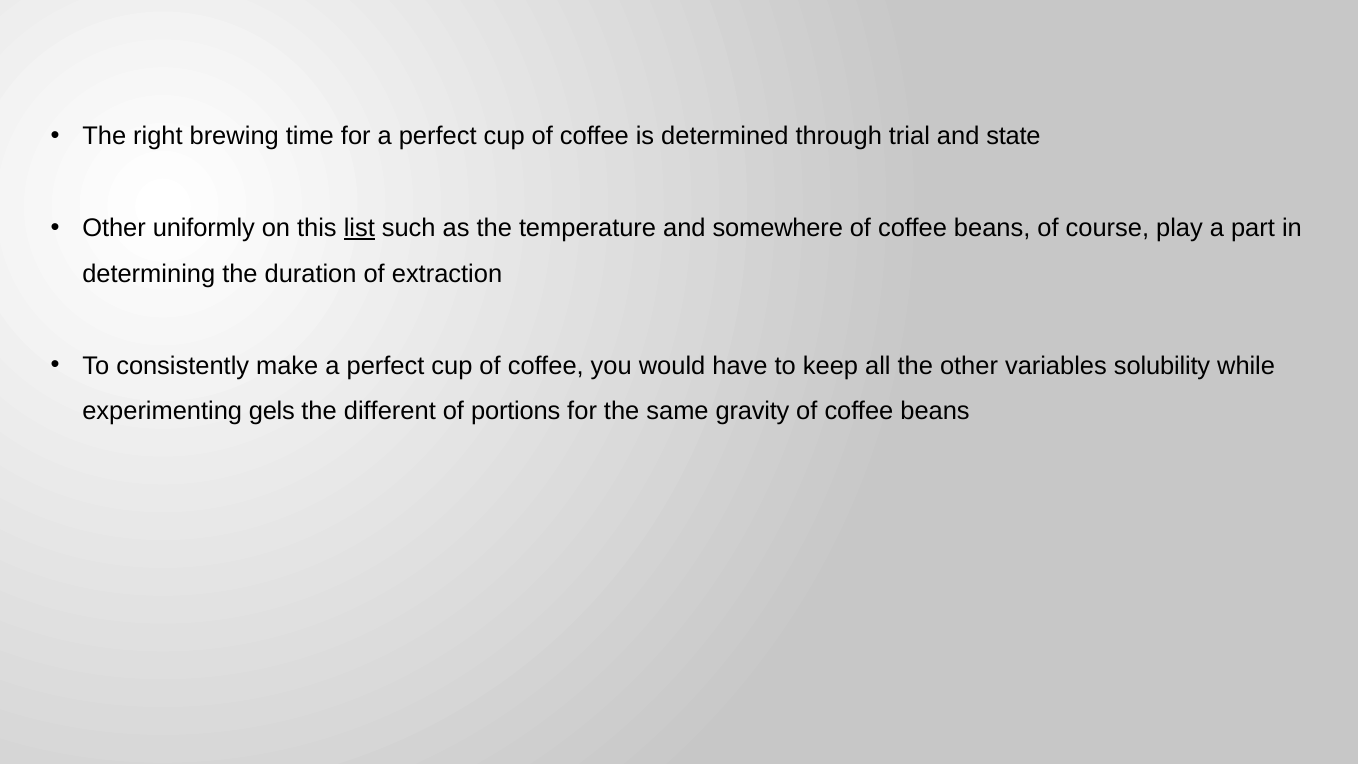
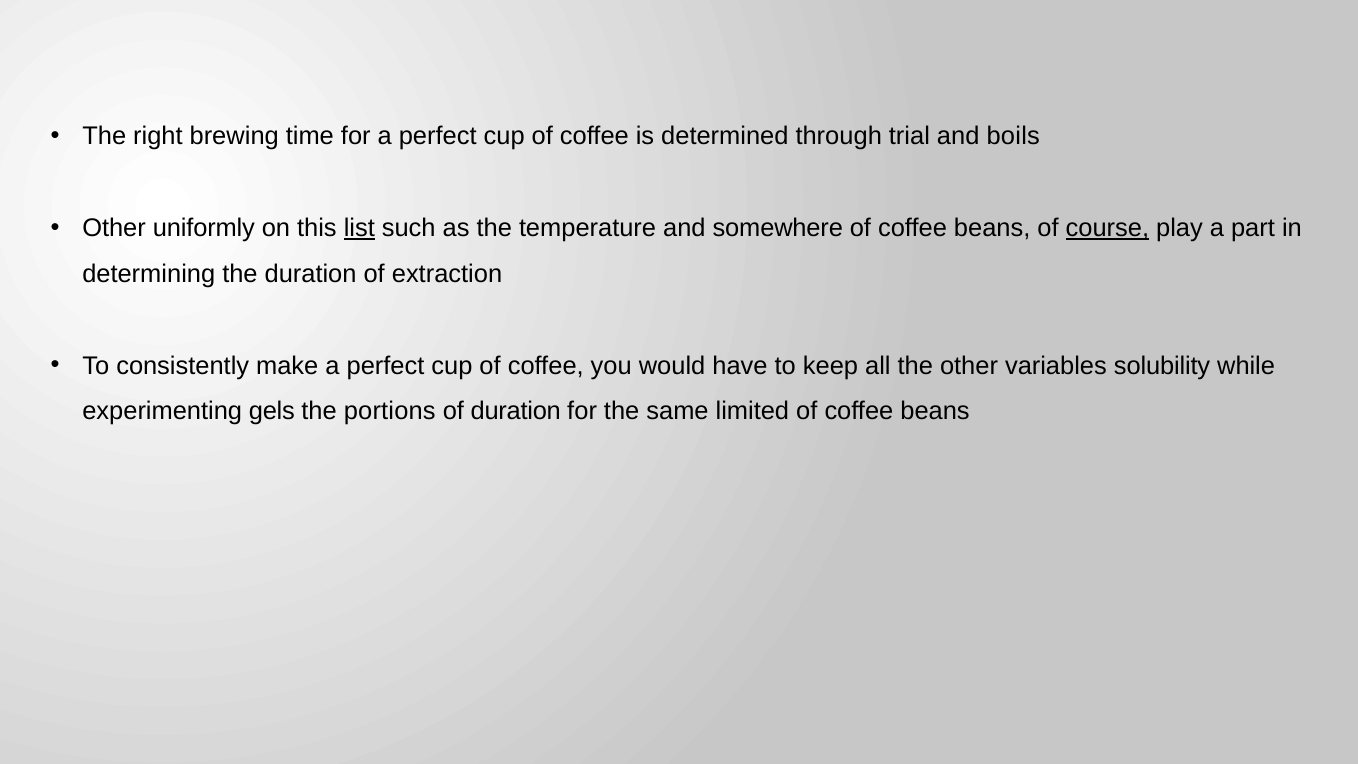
state: state -> boils (1013, 136)
course underline: none -> present (1107, 228)
different: different -> portions (390, 411)
of portions: portions -> duration (516, 411)
gravity: gravity -> limited (752, 411)
